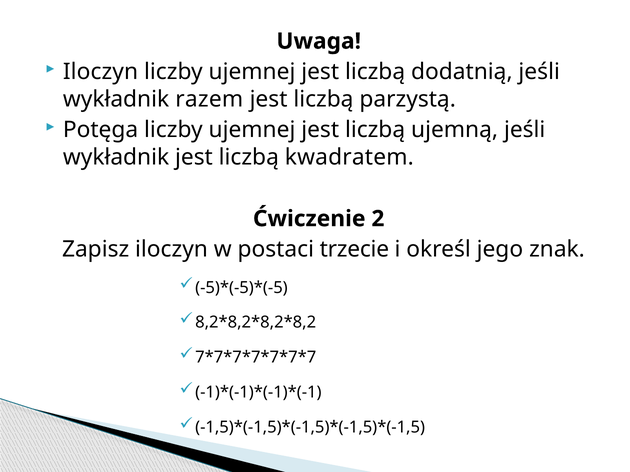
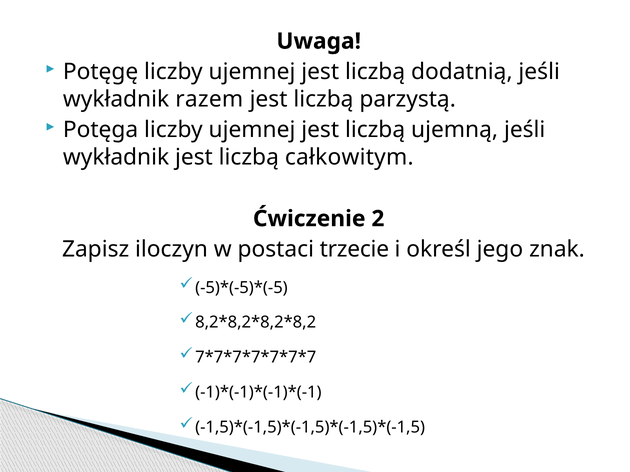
Iloczyn: Iloczyn -> Potęgę (101, 72)
kwadratem: kwadratem -> całkowitym (349, 157)
